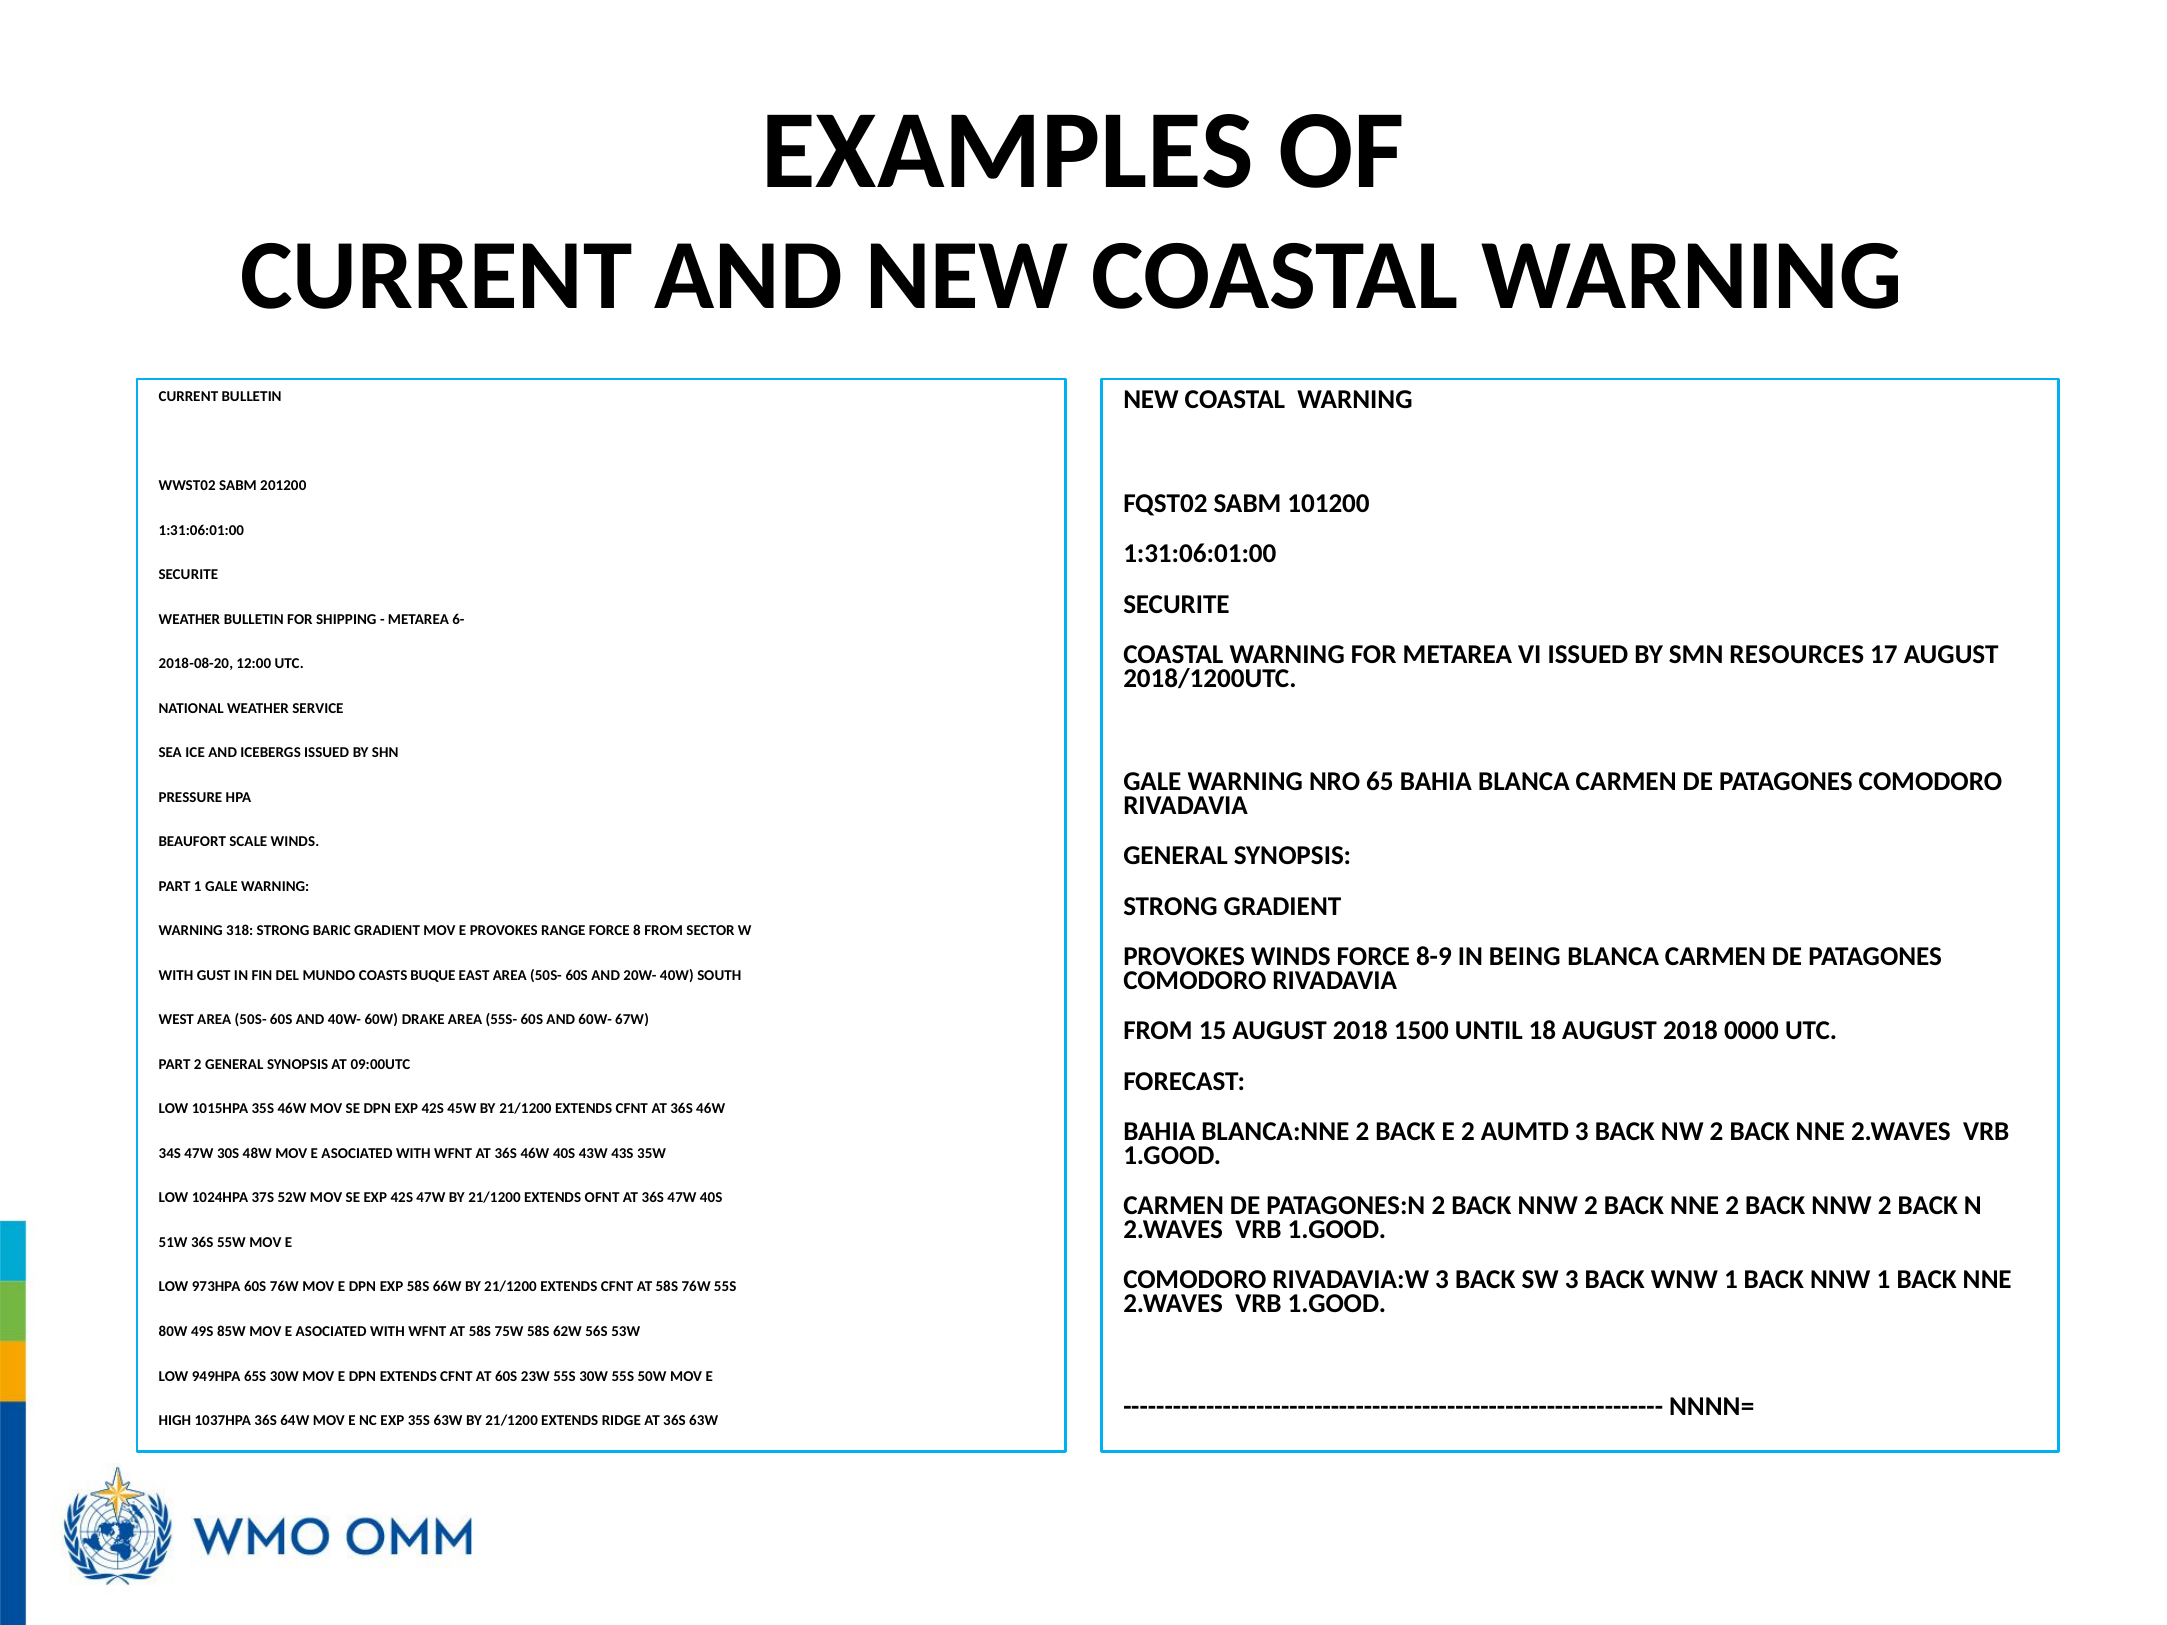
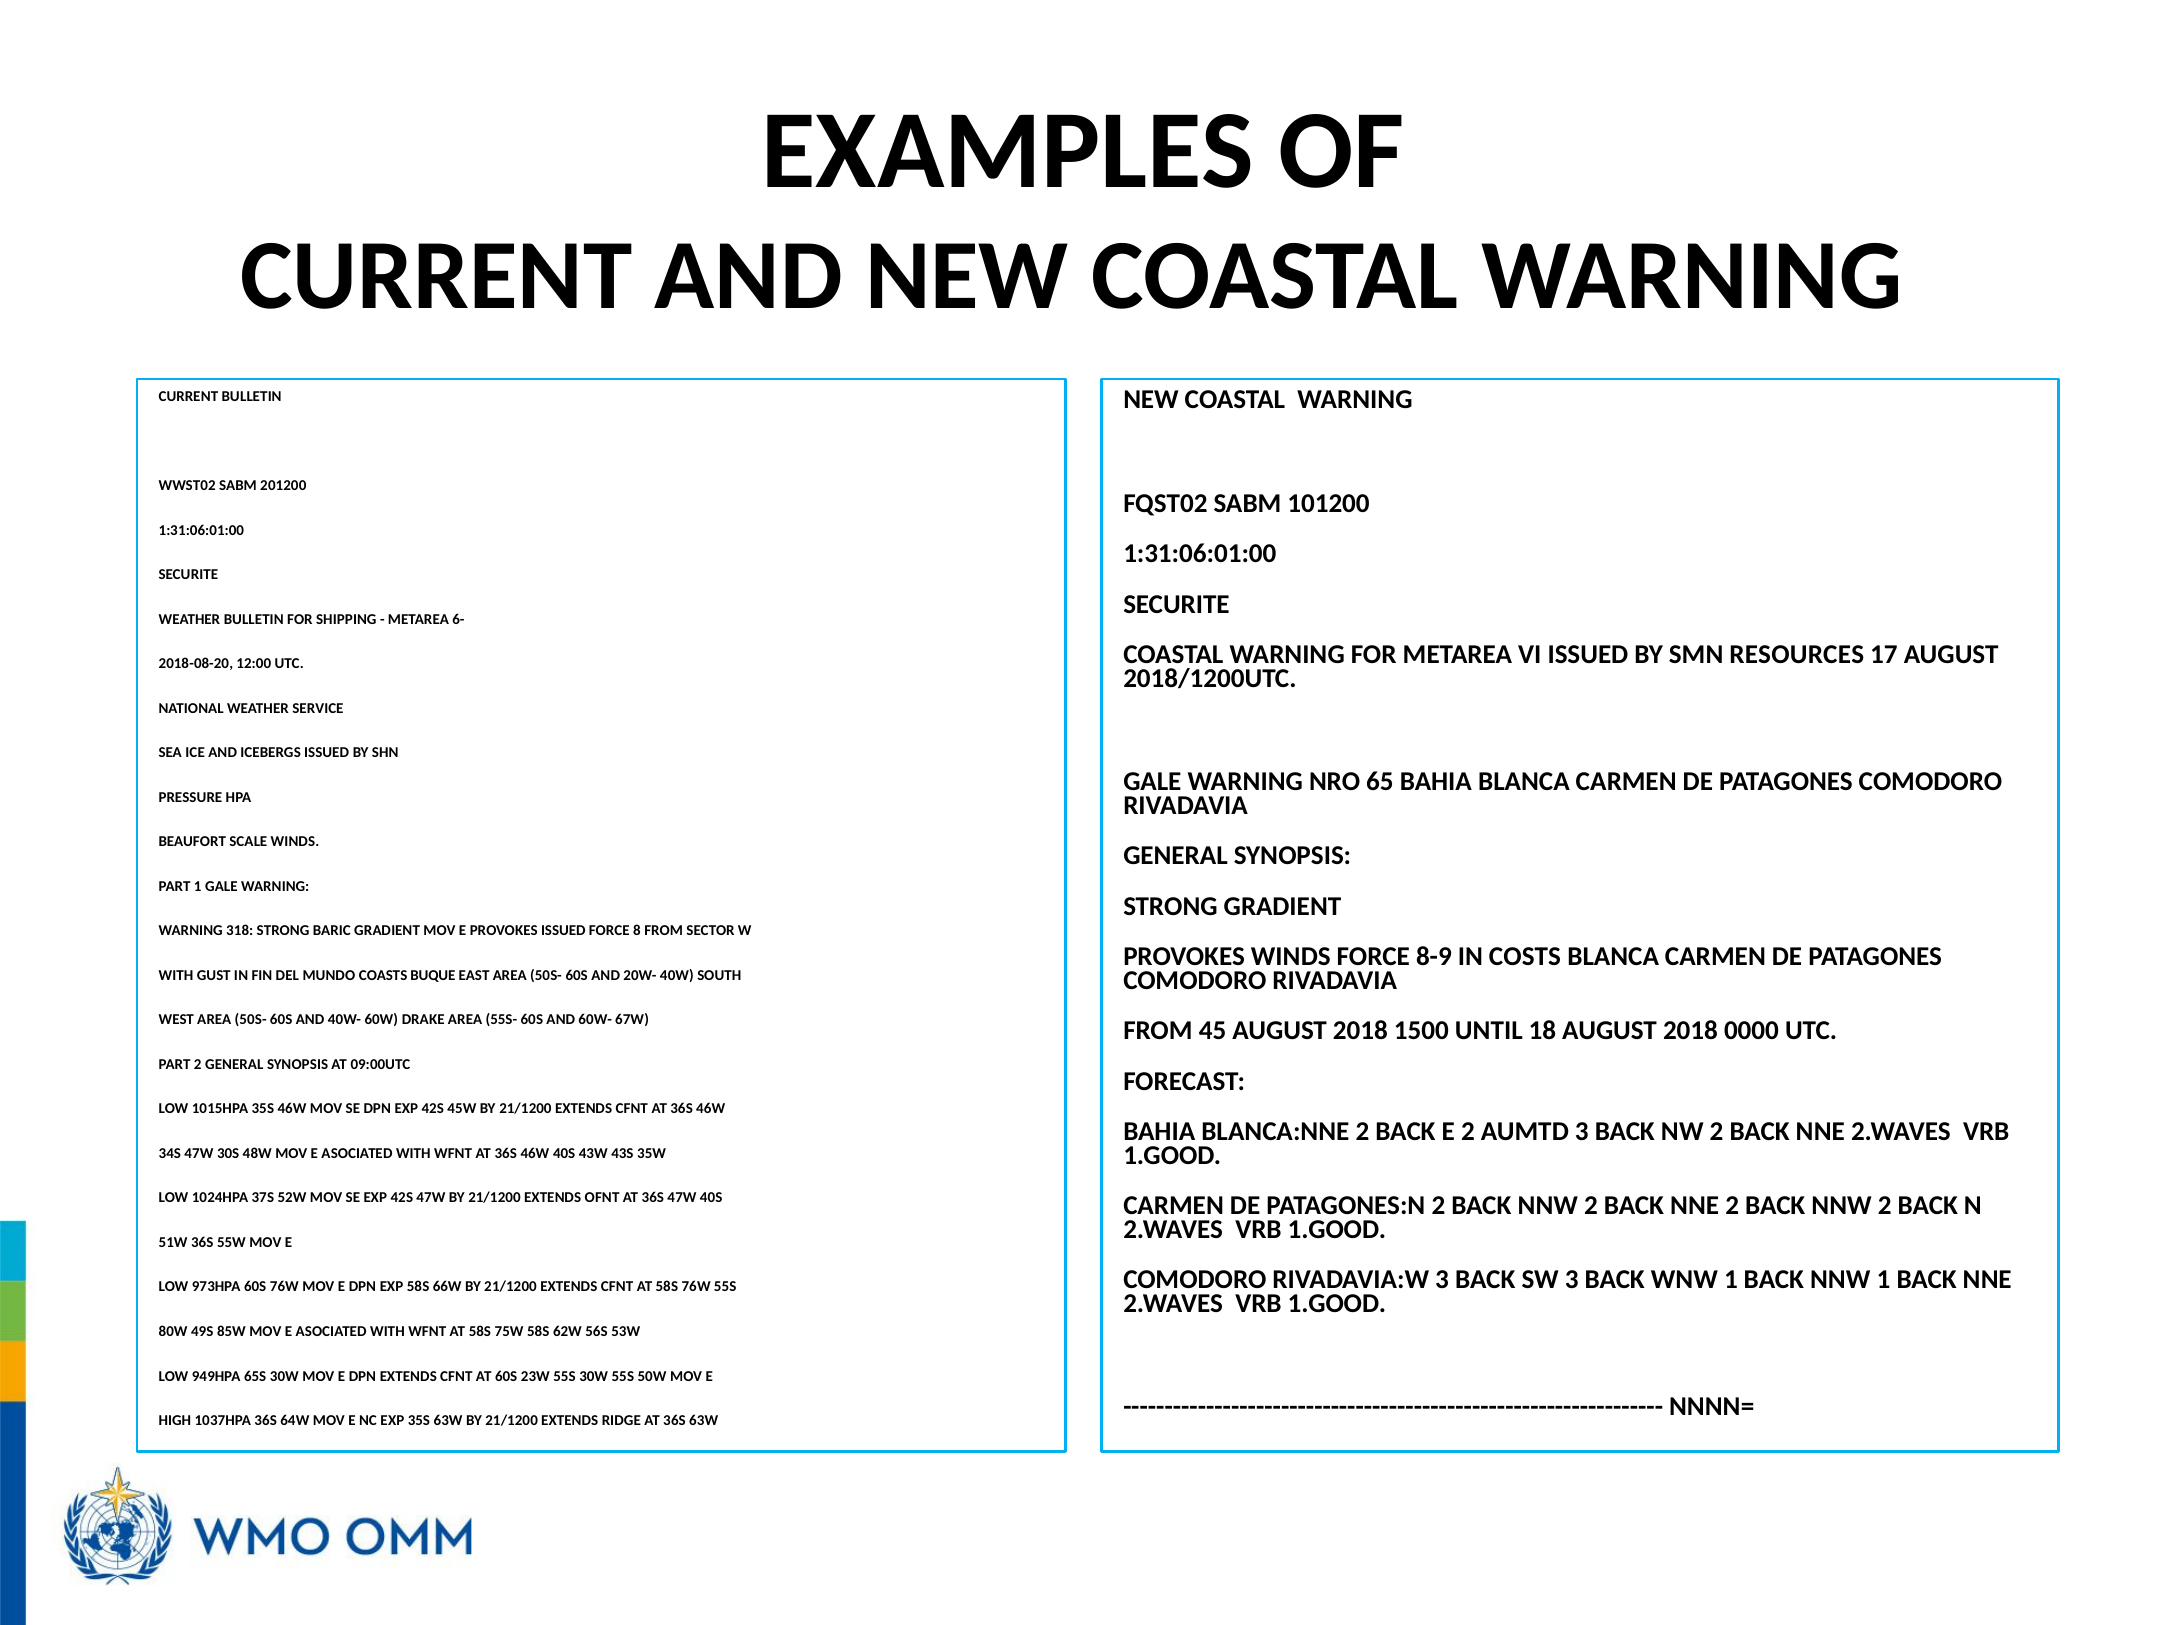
PROVOKES RANGE: RANGE -> ISSUED (563, 931)
BEING: BEING -> COSTS (1525, 957)
15: 15 -> 45 (1213, 1031)
